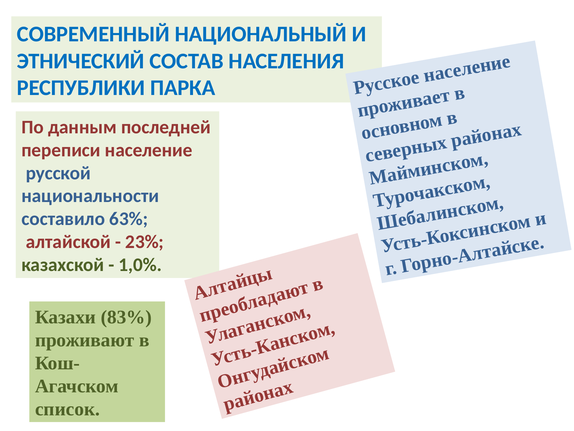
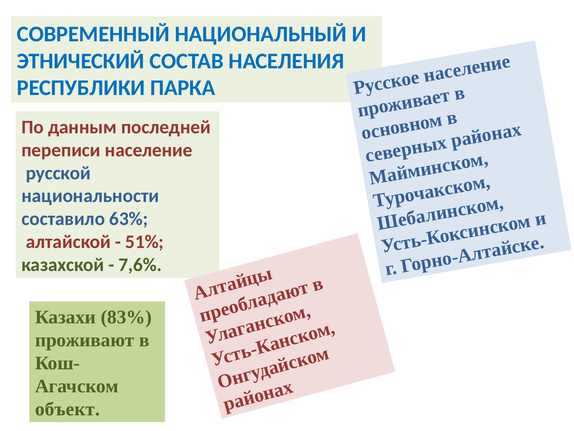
23%: 23% -> 51% (145, 242)
1,0%: 1,0% -> 7,6% (140, 265)
список: список -> объект (67, 409)
